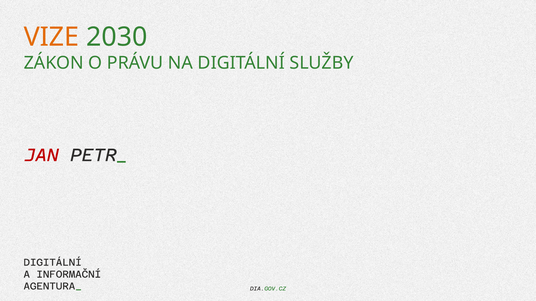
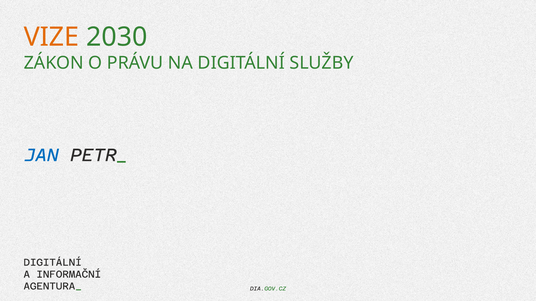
JAN colour: red -> blue (41, 156)
